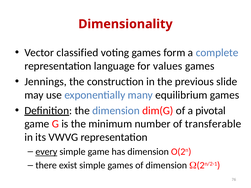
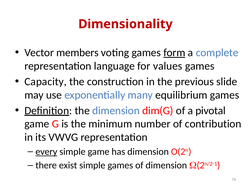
classified: classified -> members (78, 53)
form underline: none -> present (174, 53)
Jennings: Jennings -> Capacity (46, 82)
transferable: transferable -> contribution (213, 124)
